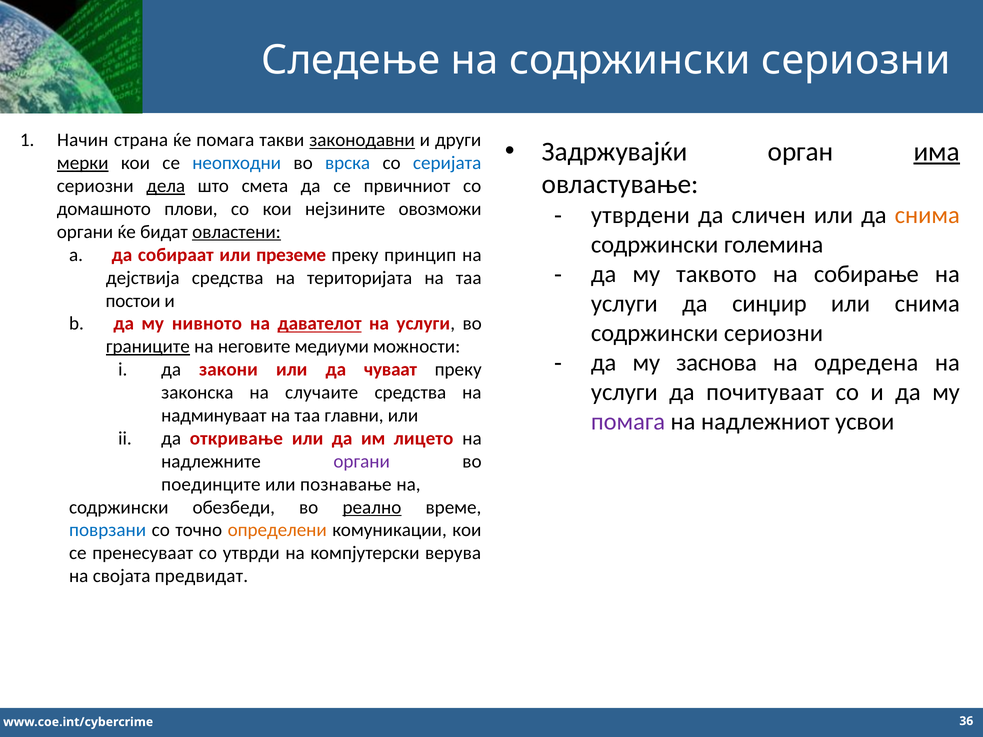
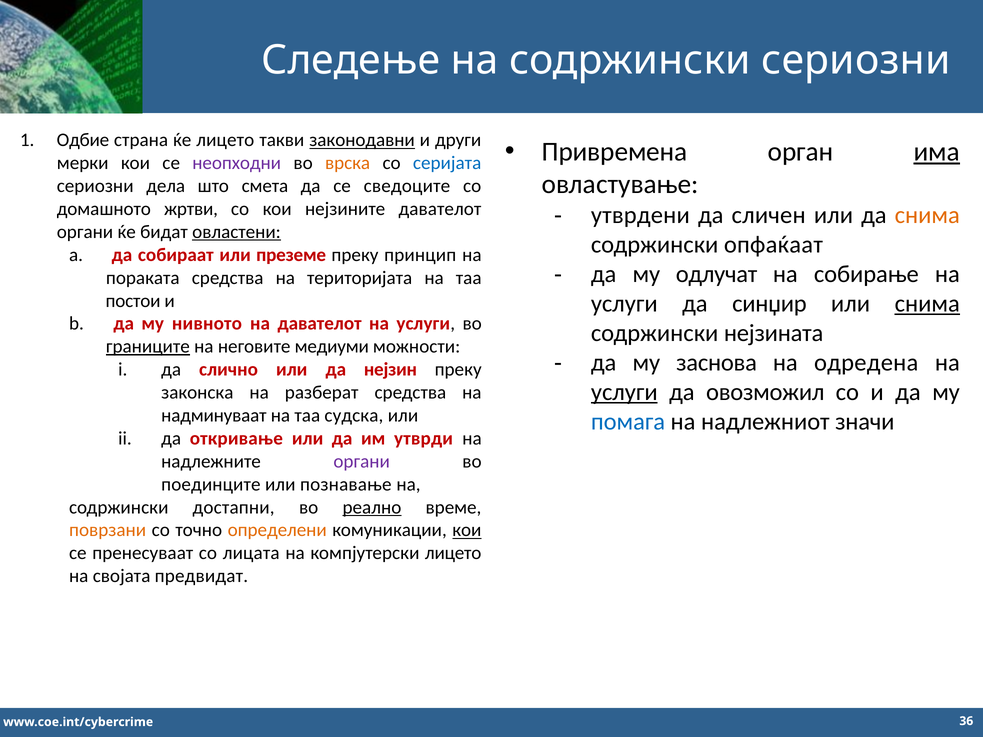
Начин: Начин -> Одбие (83, 140)
ќе помага: помага -> лицето (225, 140)
Задржувајќи: Задржувајќи -> Привремена (615, 152)
мерки underline: present -> none (83, 163)
неопходни colour: blue -> purple (237, 163)
врска colour: blue -> orange (348, 163)
дела underline: present -> none (166, 186)
првичниот: првичниот -> сведоците (407, 186)
плови: плови -> жртви (191, 209)
нејзините овозможи: овозможи -> давателот (440, 209)
големина: големина -> опфаќаат (773, 245)
таквото: таквото -> одлучат (717, 274)
дејствија: дејствија -> пораката (143, 278)
снима underline: none -> present (927, 304)
давателот underline: present -> none (320, 324)
сериозни: сериозни -> нејзината (774, 333)
закони: закони -> слично (229, 370)
чуваат: чуваат -> нејзин (390, 370)
услуги underline: none -> present (624, 392)
почитуваат: почитуваат -> овозможил (765, 392)
случаите: случаите -> разберат (322, 393)
главни: главни -> судска (354, 416)
помага colour: purple -> blue (628, 422)
усвои: усвои -> значи (865, 422)
лицето: лицето -> утврди (424, 439)
обезбеди: обезбеди -> достапни (234, 507)
поврзани colour: blue -> orange (108, 530)
кои underline: none -> present (467, 530)
утврди: утврди -> лицата (251, 553)
компјутерски верува: верува -> лицето (453, 553)
